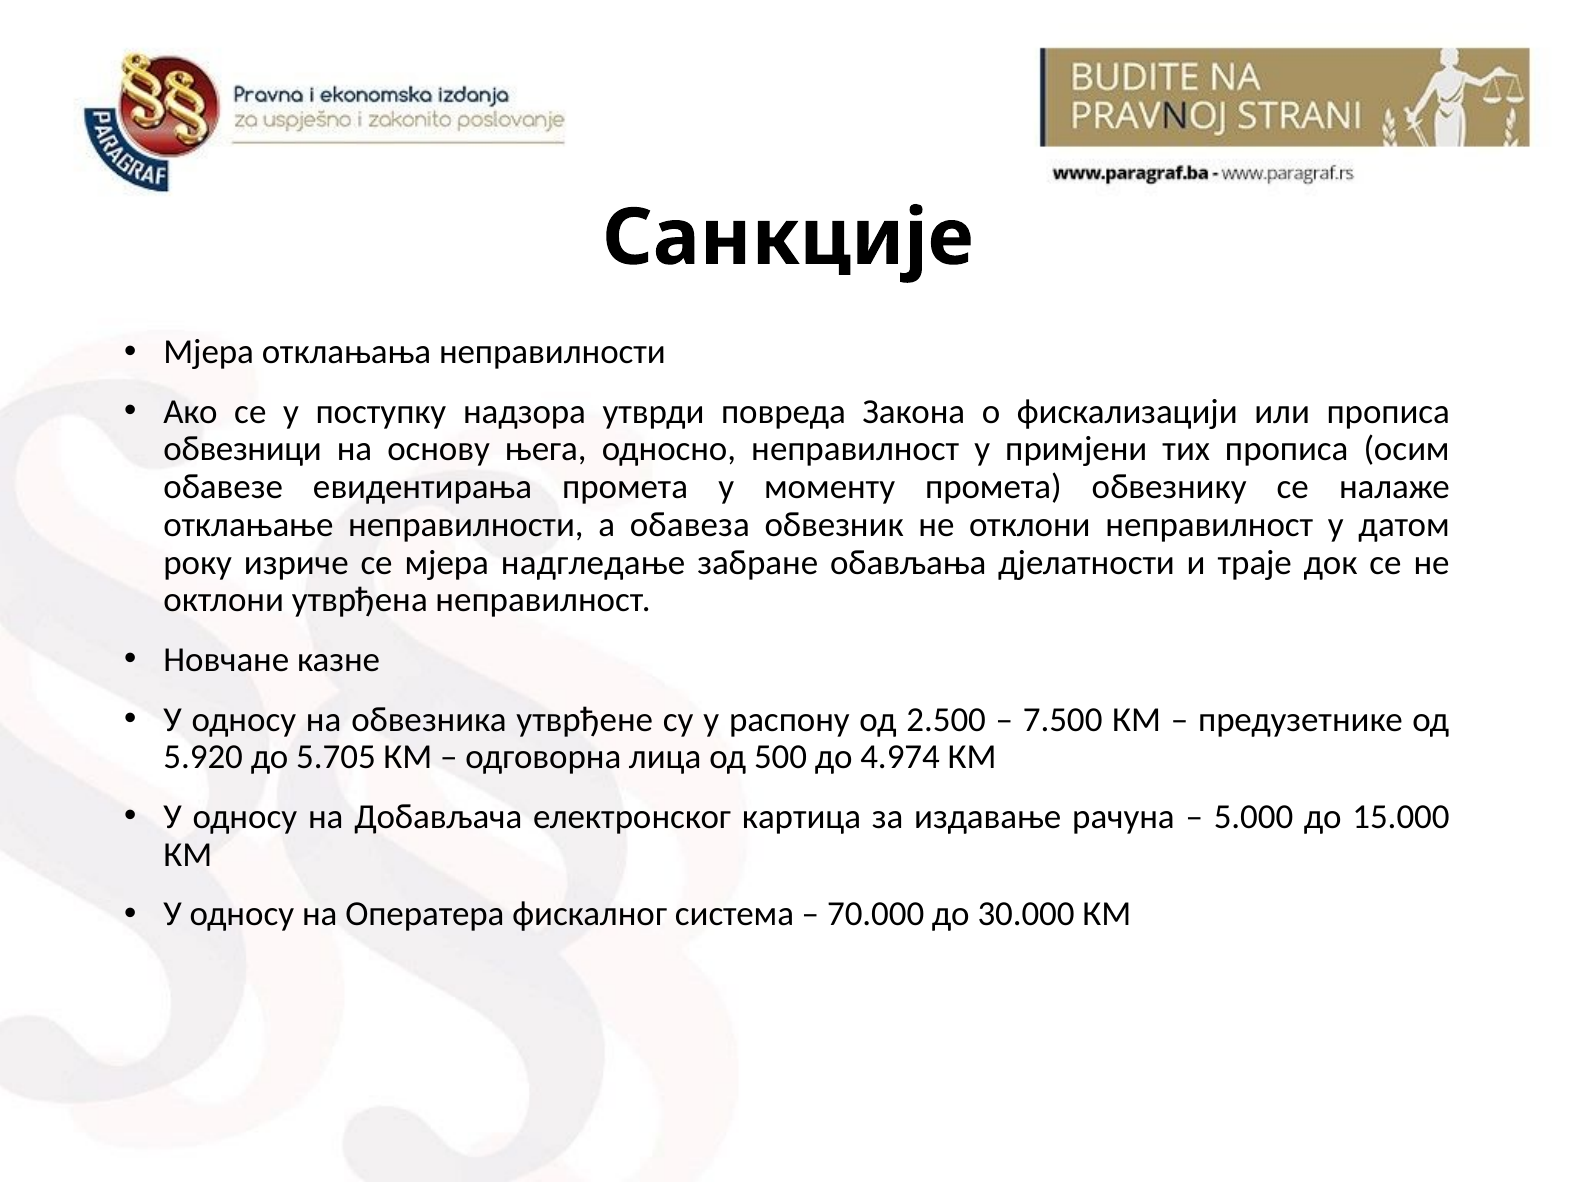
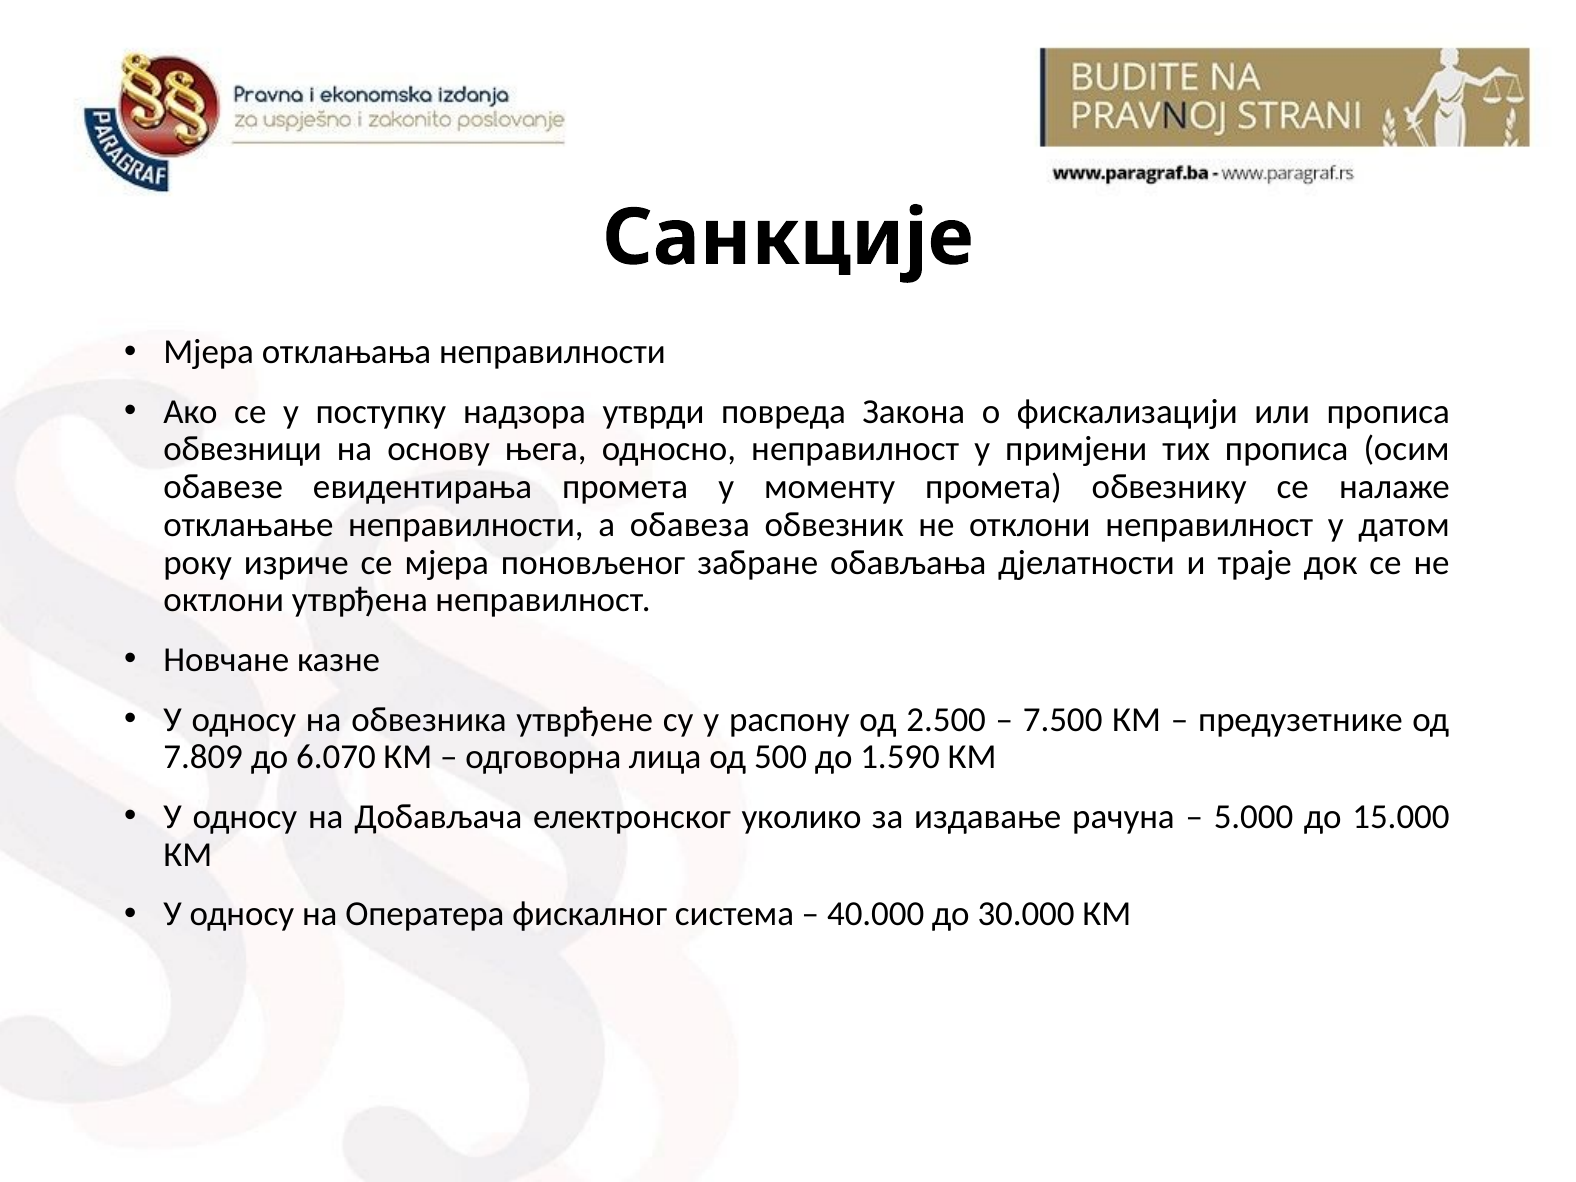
надгледање: надгледање -> поновљеног (593, 563)
5.920: 5.920 -> 7.809 (203, 757)
5.705: 5.705 -> 6.070 (336, 757)
4.974: 4.974 -> 1.590 (900, 757)
картица: картица -> уколико (802, 817)
70.000: 70.000 -> 40.000 (876, 914)
